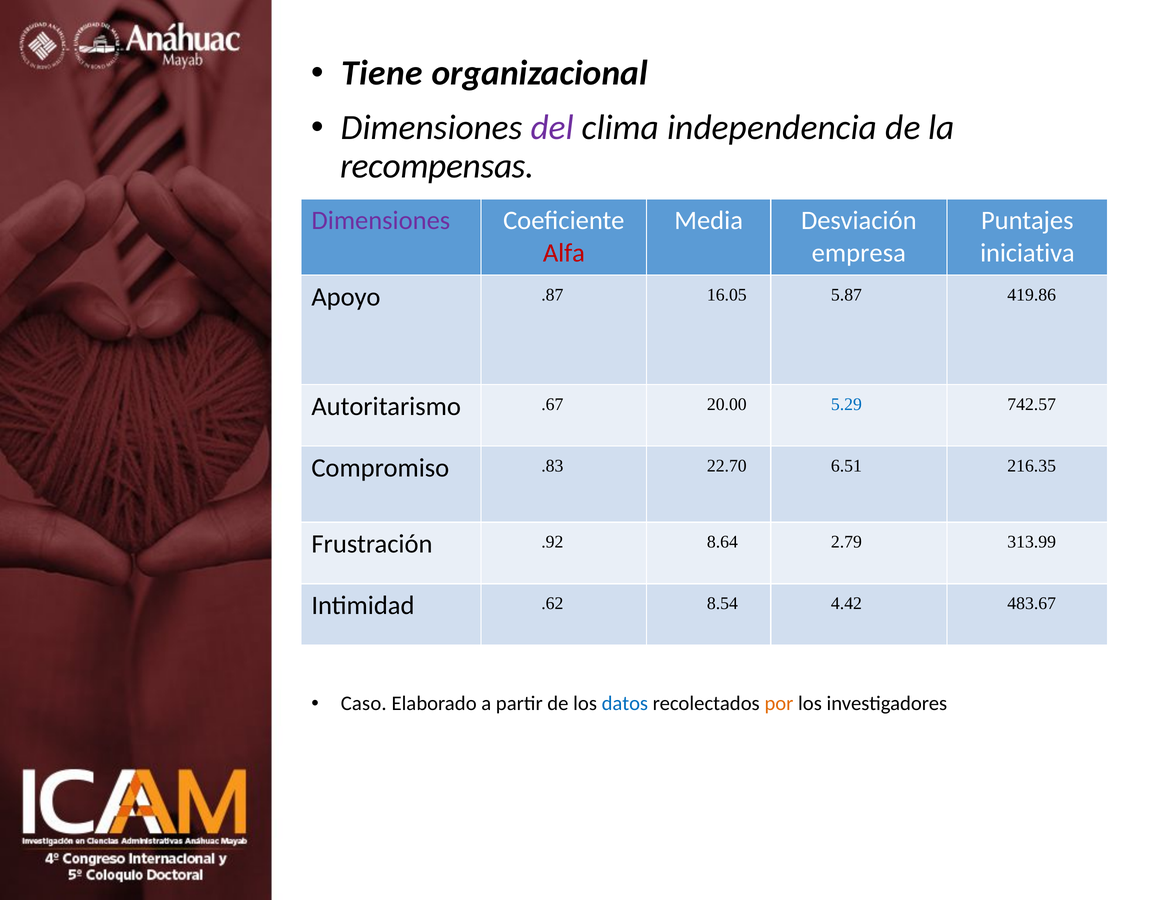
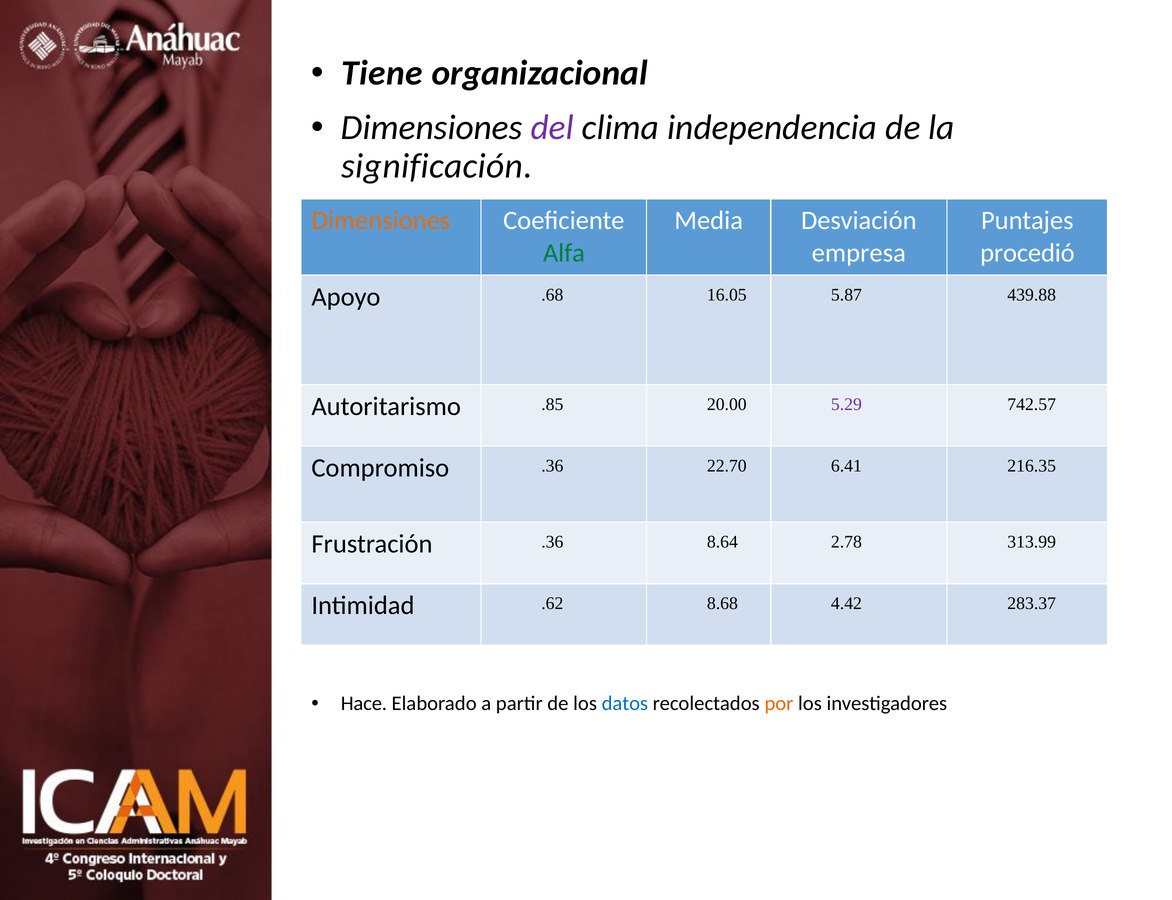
recompensas: recompensas -> significación (437, 166)
Dimensiones colour: purple -> orange (381, 221)
Alfa colour: red -> green (564, 253)
iniciativa: iniciativa -> procedió (1027, 253)
.87: .87 -> .68 (552, 295)
419.86: 419.86 -> 439.88 (1032, 295)
.67: .67 -> .85 (552, 404)
5.29 colour: blue -> purple (846, 404)
Compromiso .83: .83 -> .36 (552, 466)
6.51: 6.51 -> 6.41 (846, 466)
Frustración .92: .92 -> .36 (552, 542)
2.79: 2.79 -> 2.78 (846, 542)
8.54: 8.54 -> 8.68 (722, 604)
483.67: 483.67 -> 283.37 (1032, 604)
Caso: Caso -> Hace (364, 704)
